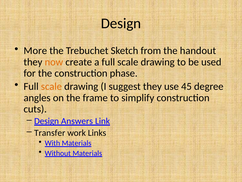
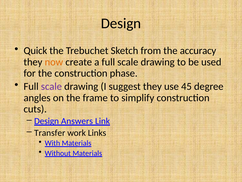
More: More -> Quick (35, 51)
handout: handout -> accuracy (198, 51)
scale colour: orange -> purple (51, 86)
